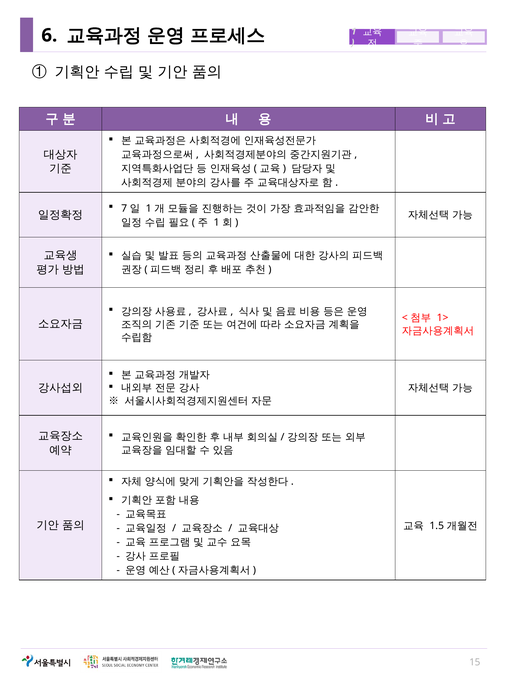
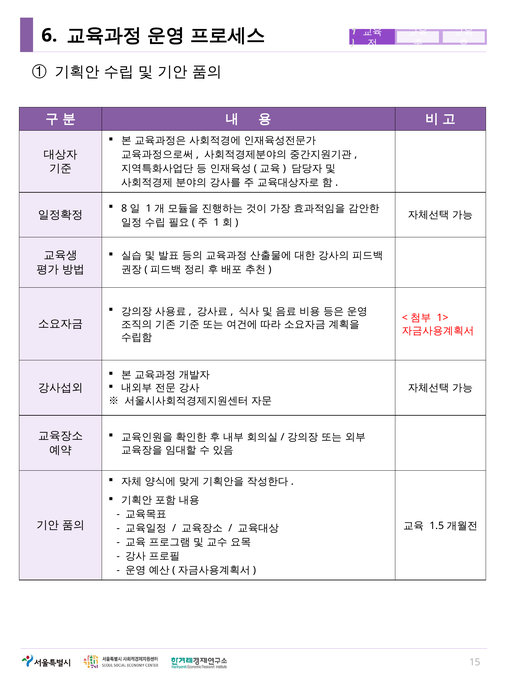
7: 7 -> 8 (124, 208)
